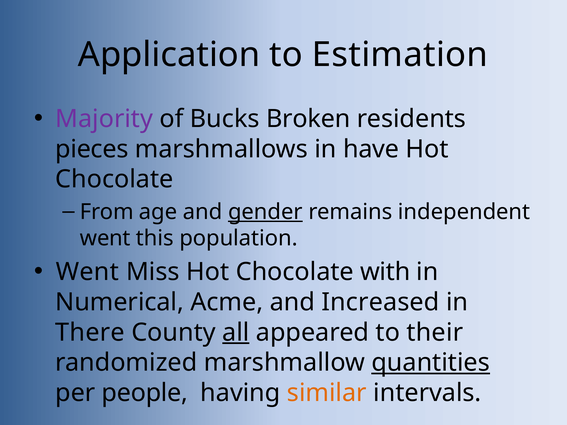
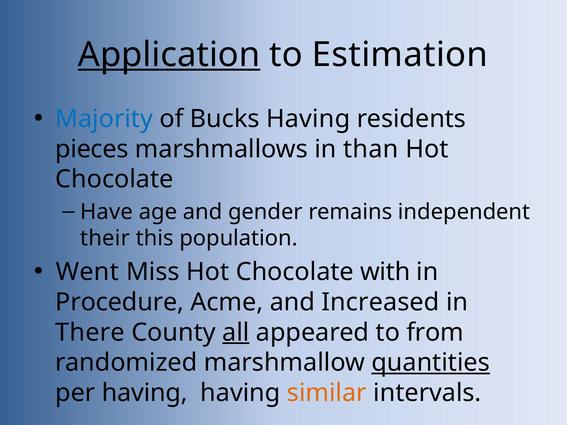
Application underline: none -> present (169, 55)
Majority colour: purple -> blue (104, 119)
Bucks Broken: Broken -> Having (308, 119)
have: have -> than (371, 149)
From: From -> Have (107, 212)
gender underline: present -> none (265, 212)
went: went -> their (105, 238)
Numerical: Numerical -> Procedure (120, 302)
their: their -> from (435, 333)
per people: people -> having (145, 393)
